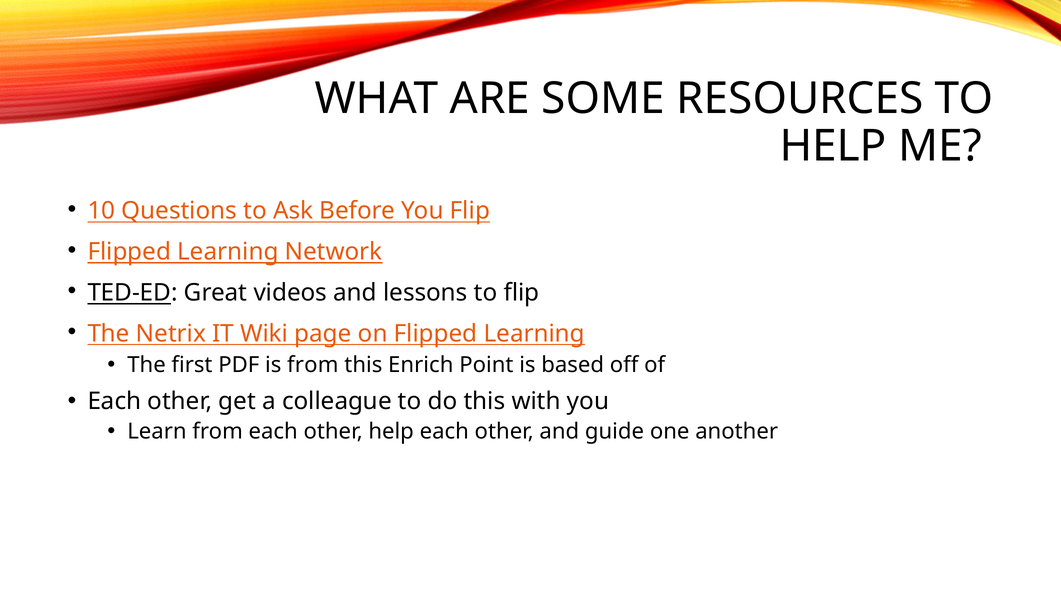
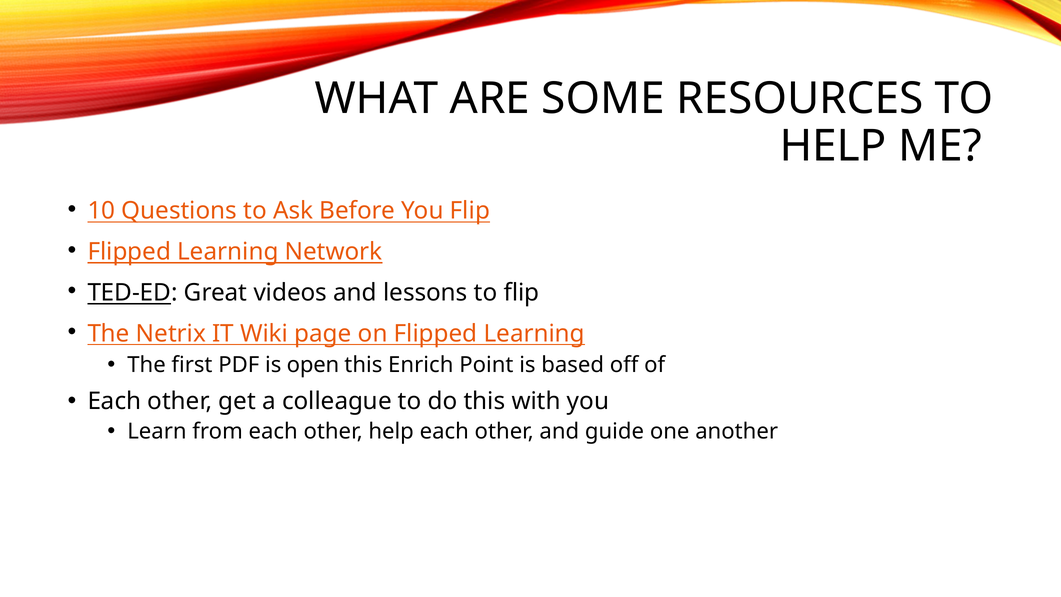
is from: from -> open (313, 365)
